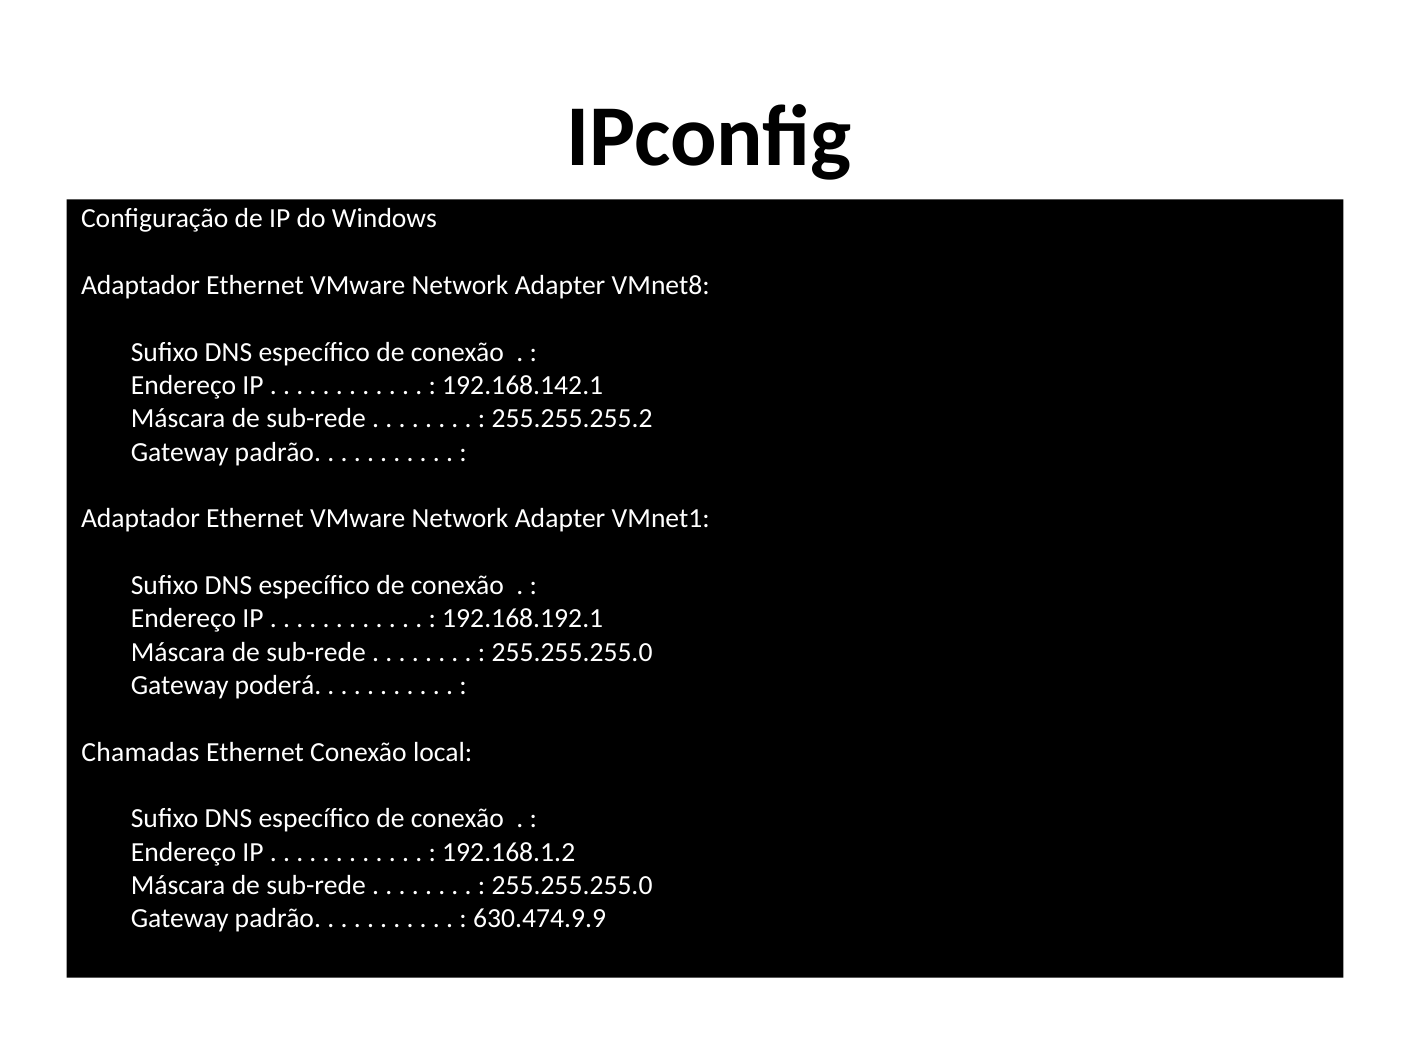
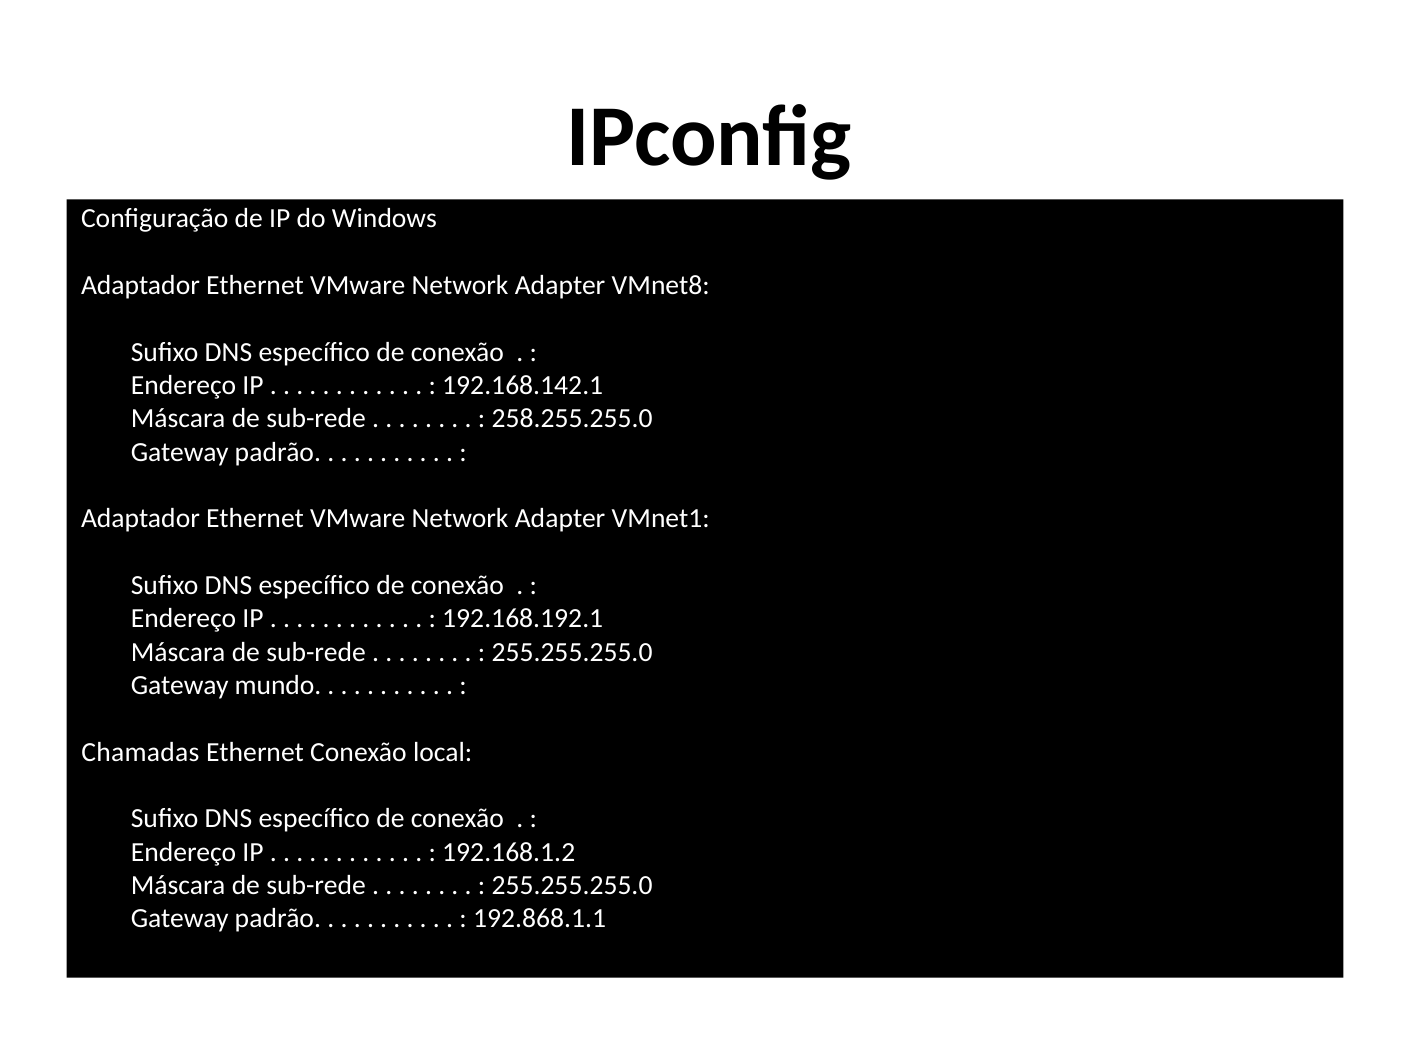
255.255.255.2: 255.255.255.2 -> 258.255.255.0 (572, 419)
poderá: poderá -> mundo (278, 686)
630.474.9.9: 630.474.9.9 -> 192.868.1.1 (540, 919)
